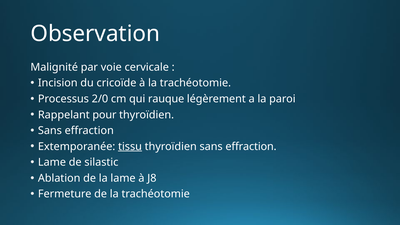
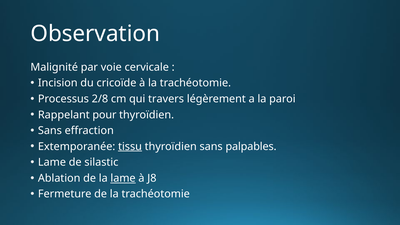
2/0: 2/0 -> 2/8 (100, 99)
rauque: rauque -> travers (166, 99)
thyroïdien sans effraction: effraction -> palpables (251, 146)
lame underline: none -> present (123, 178)
